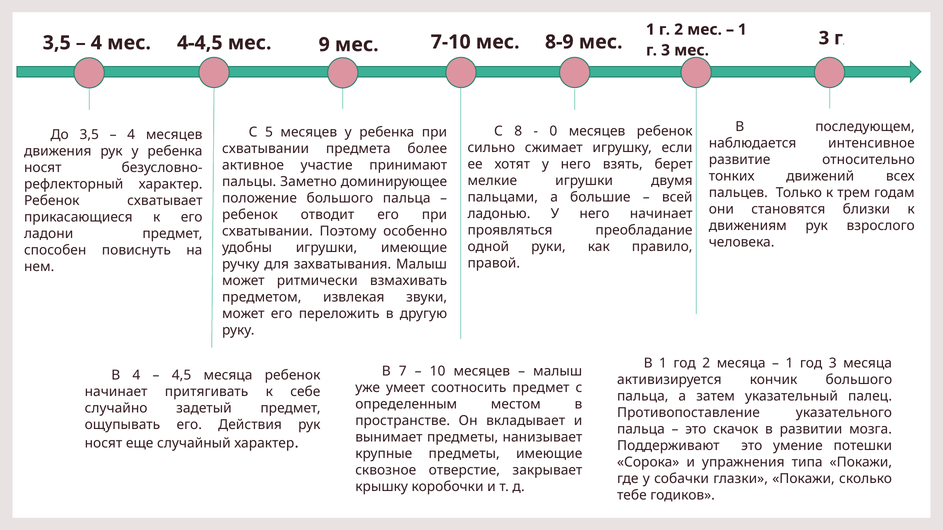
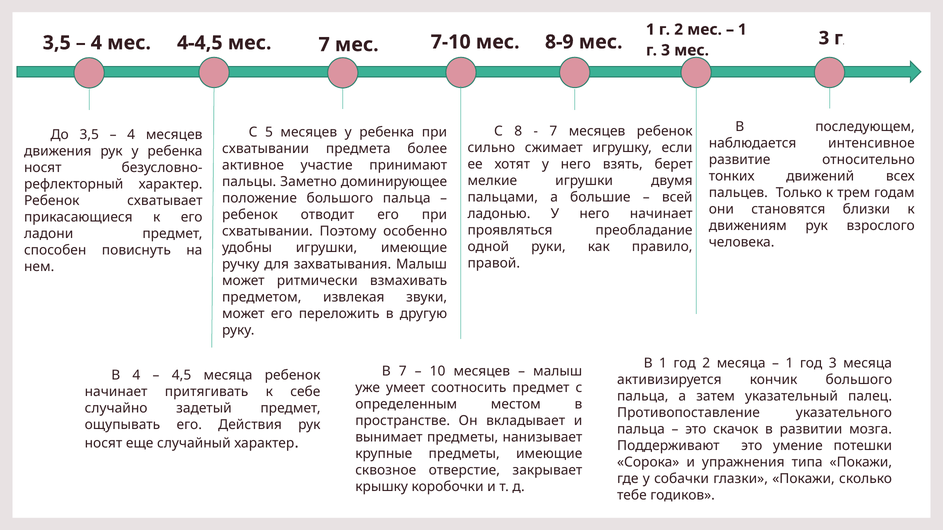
мес 9: 9 -> 7 (324, 45)
0: 0 -> 7 (553, 131)
